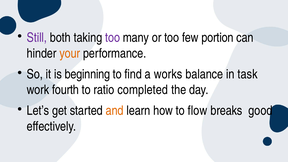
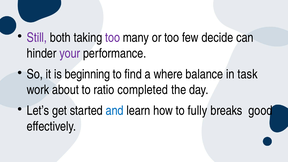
portion: portion -> decide (217, 38)
your colour: orange -> purple (70, 53)
works: works -> where (168, 74)
fourth: fourth -> about (65, 90)
and colour: orange -> blue (115, 111)
flow: flow -> fully (197, 111)
